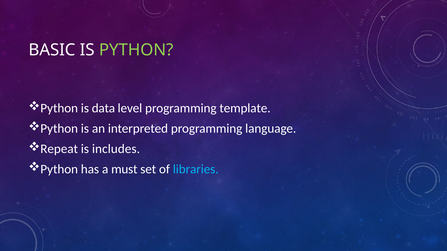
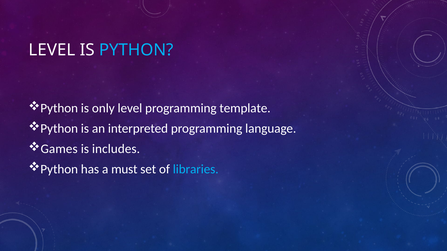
BASIC: BASIC -> LEVEL (52, 50)
PYTHON colour: light green -> light blue (136, 50)
data: data -> only (103, 108)
Repeat: Repeat -> Games (59, 149)
